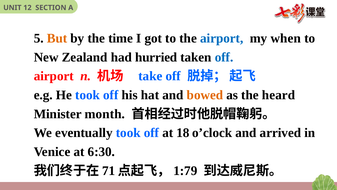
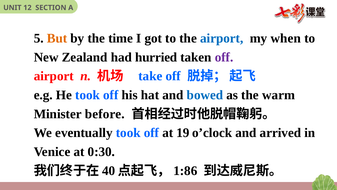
off colour: blue -> purple (224, 57)
bowed colour: orange -> blue (205, 95)
heard: heard -> warm (279, 95)
month: month -> before (105, 114)
18: 18 -> 19 (183, 133)
6:30: 6:30 -> 0:30 (101, 151)
71: 71 -> 40 (109, 170)
1:79: 1:79 -> 1:86 (185, 170)
